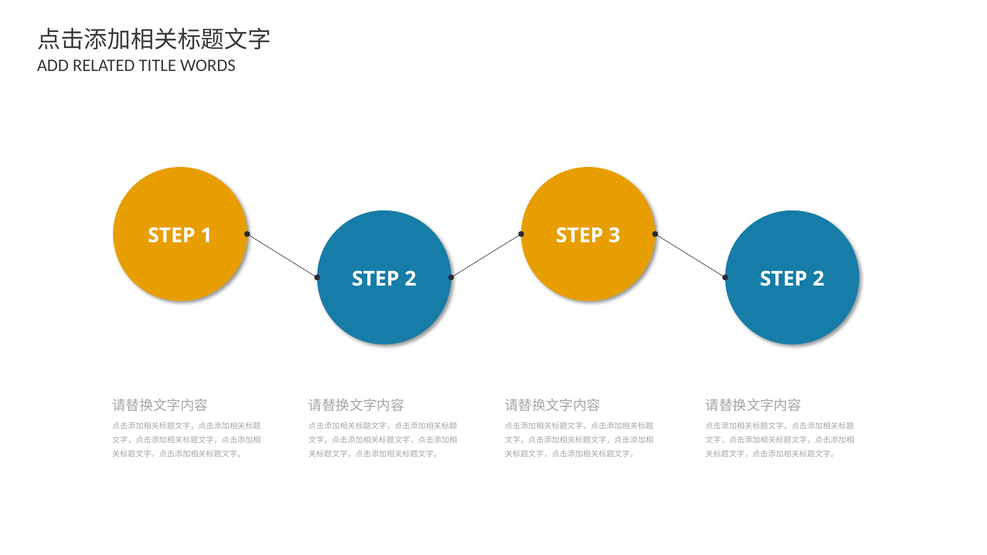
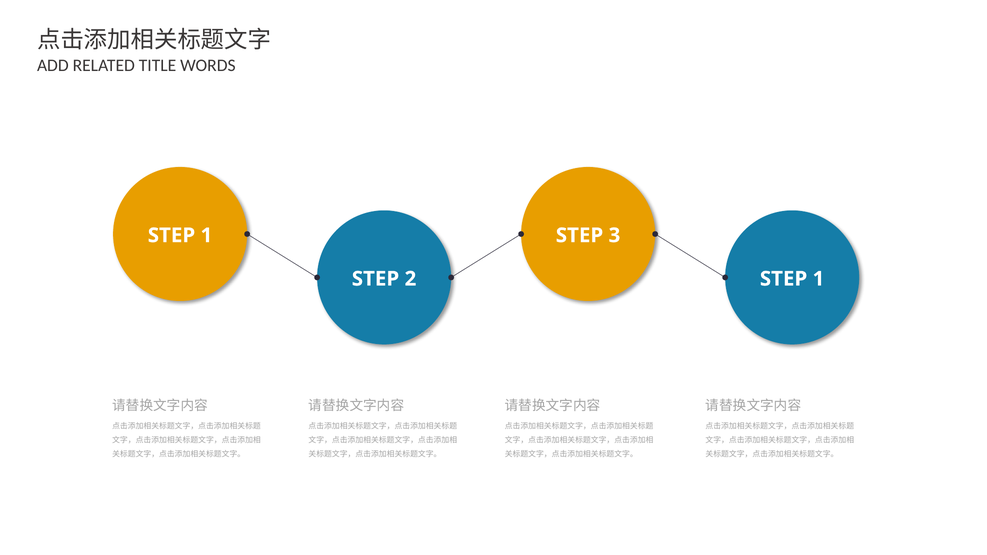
2: 2 -> 1 (818, 279)
